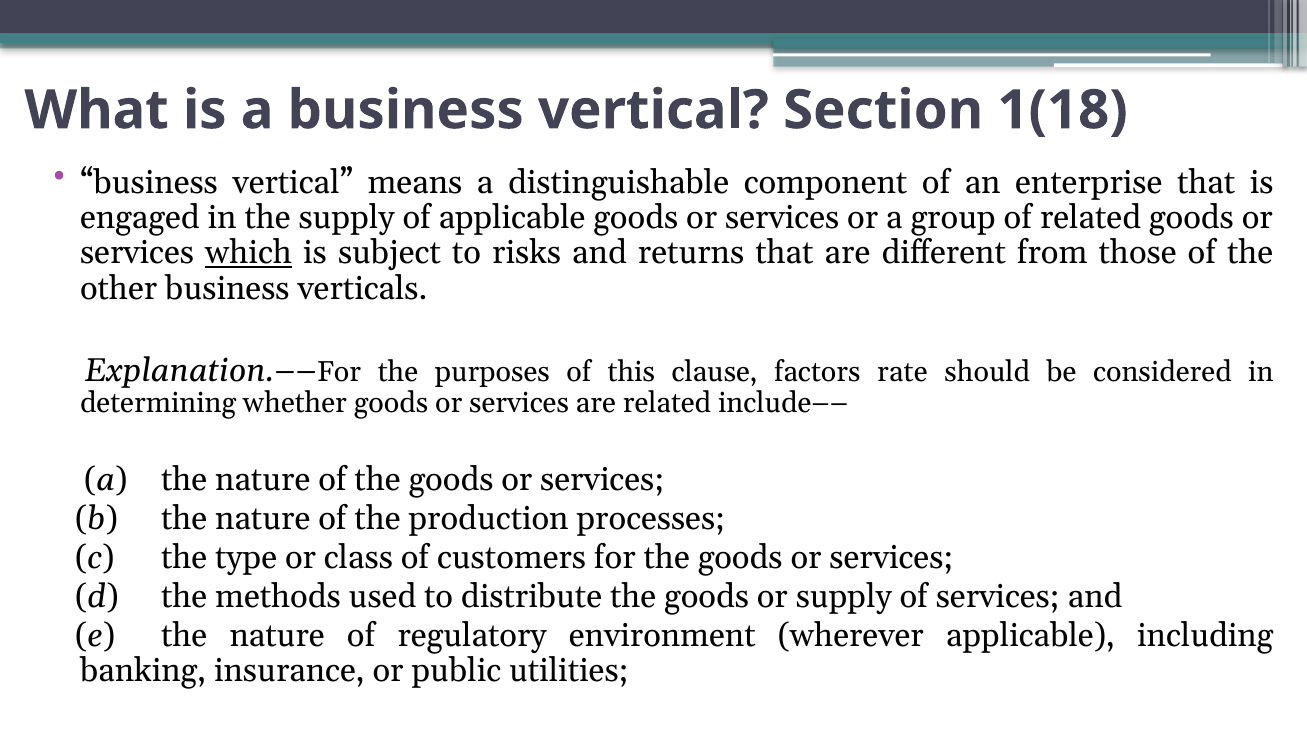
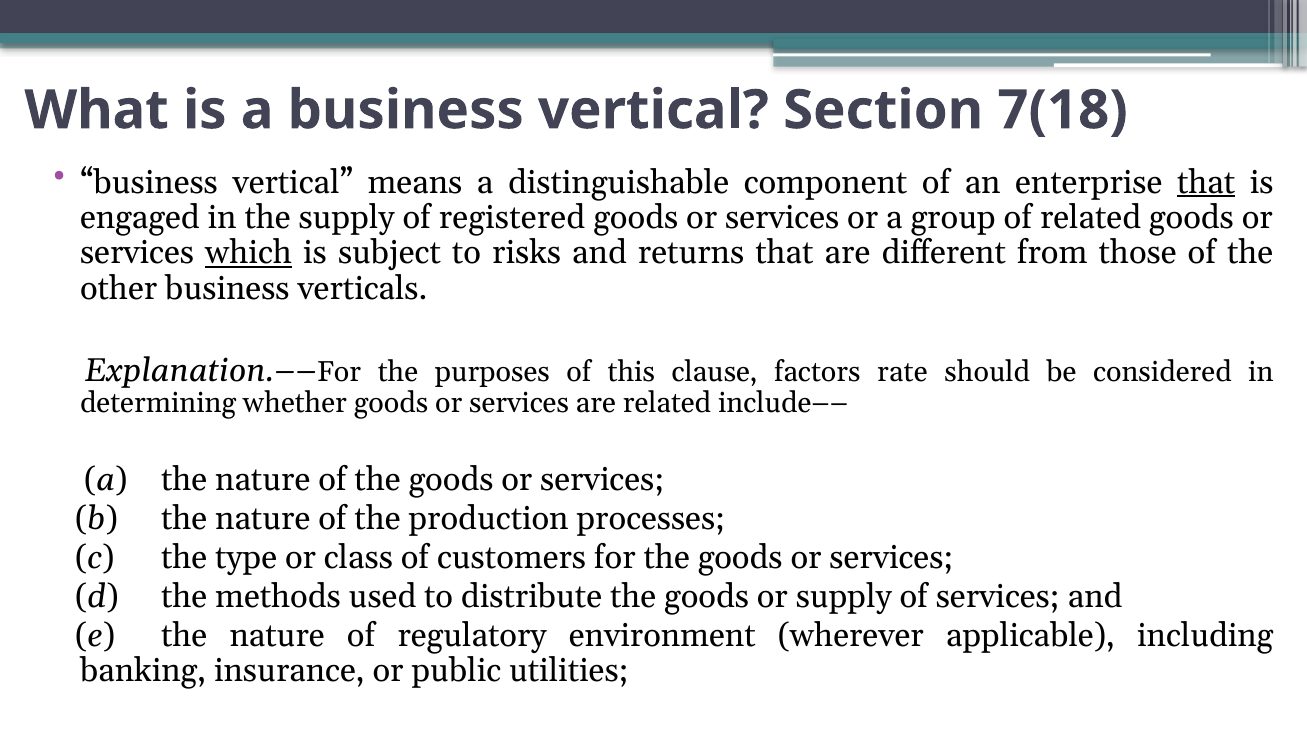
1(18: 1(18 -> 7(18 (1063, 110)
that underline: none -> present (1206, 182)
of applicable: applicable -> registered (512, 218)
